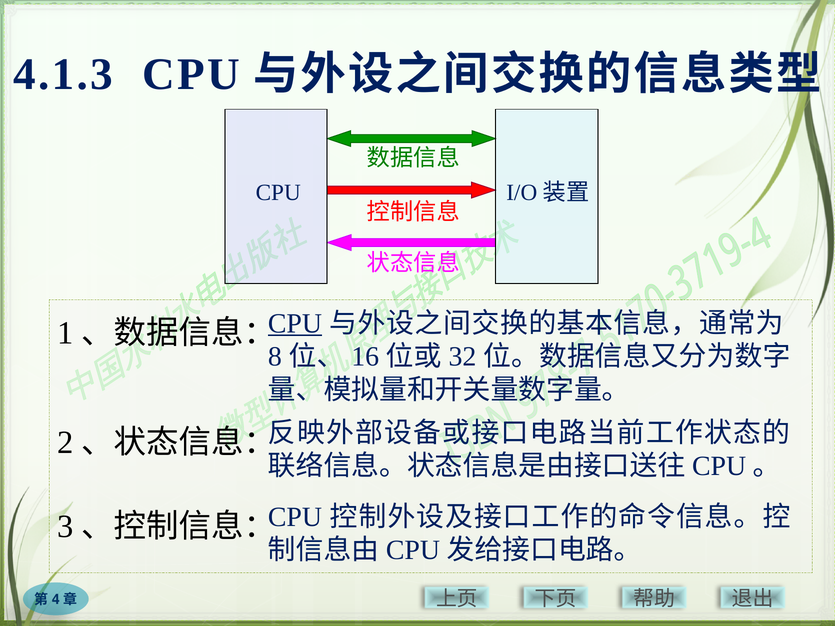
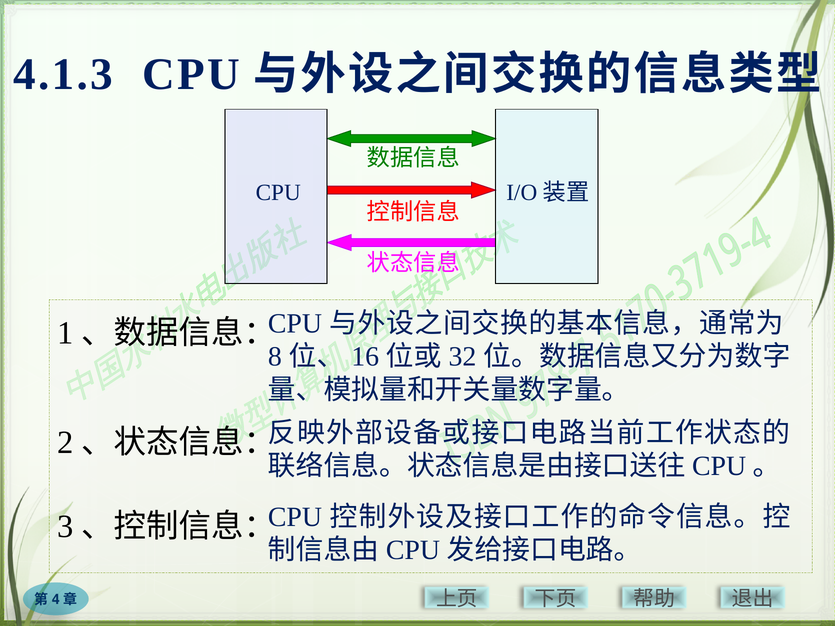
CPU underline: present -> none (295, 324)
